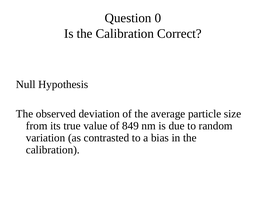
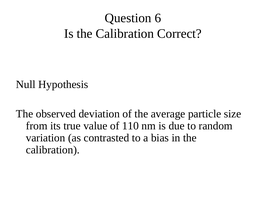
0: 0 -> 6 (158, 18)
849: 849 -> 110 (130, 126)
